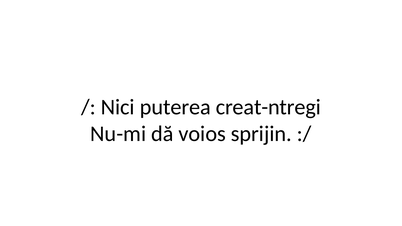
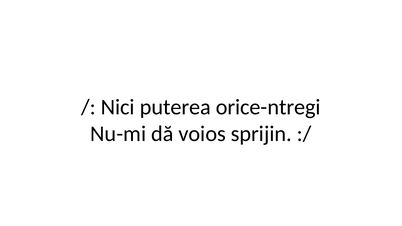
creat-ntregi: creat-ntregi -> orice-ntregi (268, 107)
